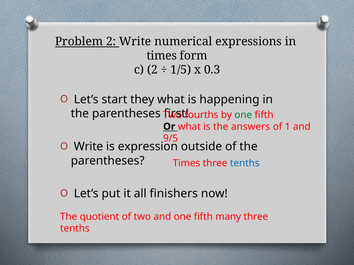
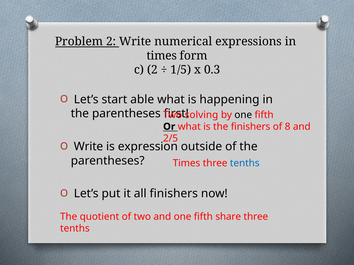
they: they -> able (142, 100)
fourths: fourths -> solving (201, 115)
one colour: green -> black (243, 115)
the answers: answers -> finishers (251, 127)
1: 1 -> 8 (288, 127)
9/5: 9/5 -> 2/5 (171, 139)
many: many -> share (228, 217)
